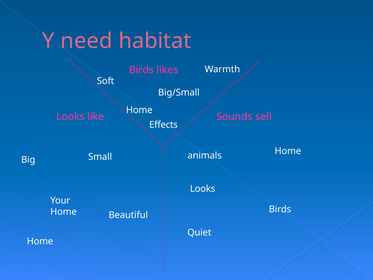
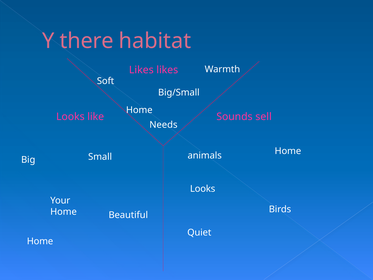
need: need -> there (87, 41)
Birds: Birds -> Likes (141, 70)
Effects: Effects -> Needs (163, 125)
